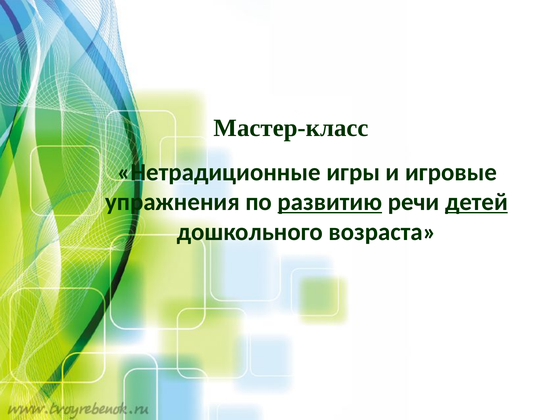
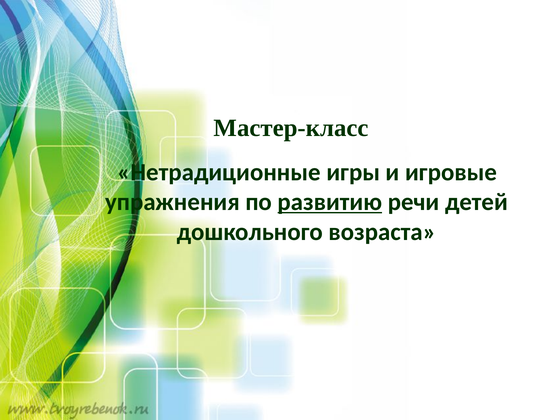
детей underline: present -> none (476, 202)
